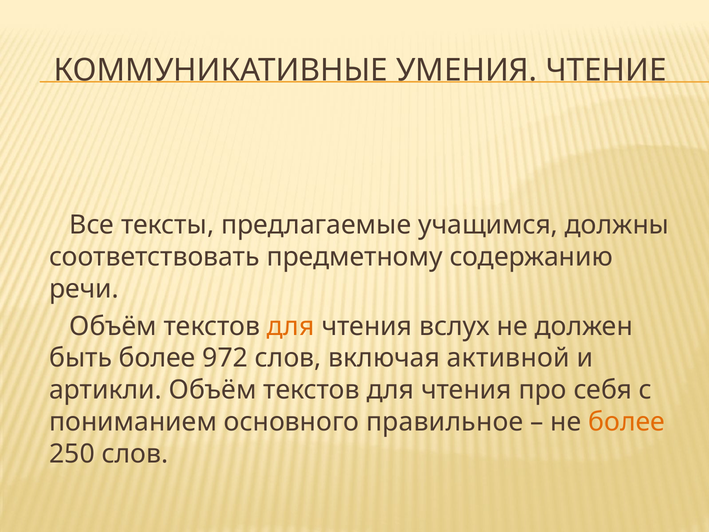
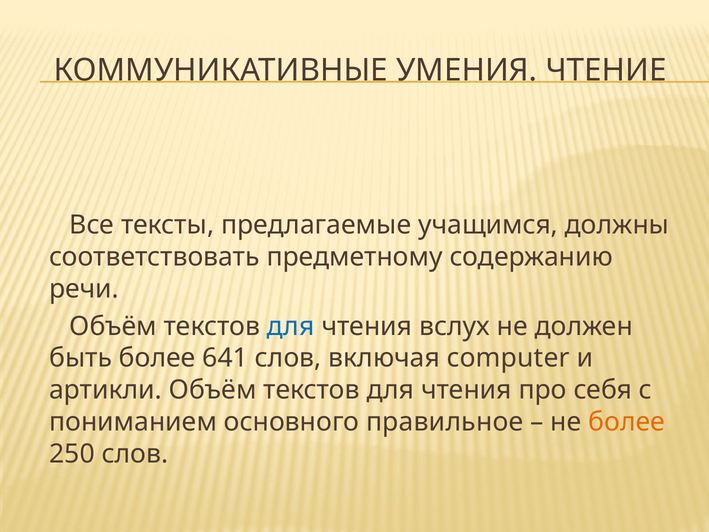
для colour: orange -> blue (291, 326)
972: 972 -> 641 (225, 358)
активной: активной -> computer (508, 358)
